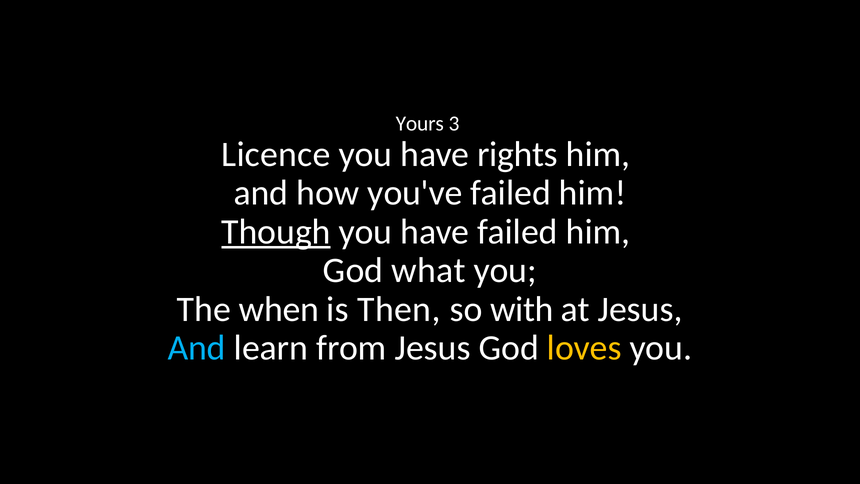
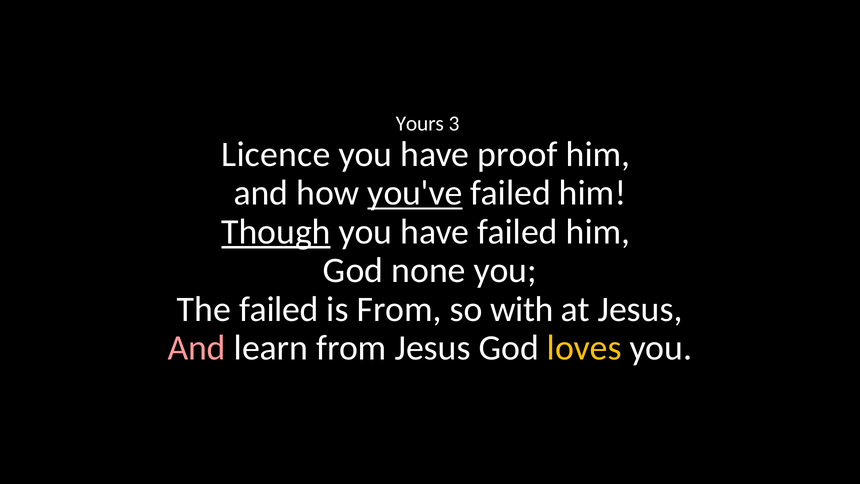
rights: rights -> proof (517, 154)
you've underline: none -> present (415, 193)
what: what -> none (428, 270)
The when: when -> failed (279, 309)
is Then: Then -> From (399, 309)
And colour: light blue -> pink (197, 348)
